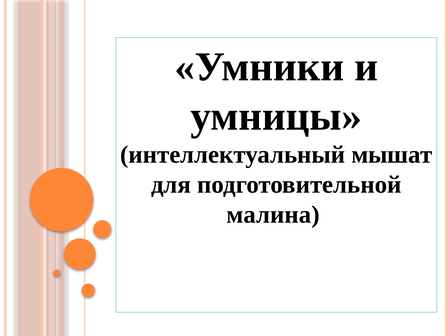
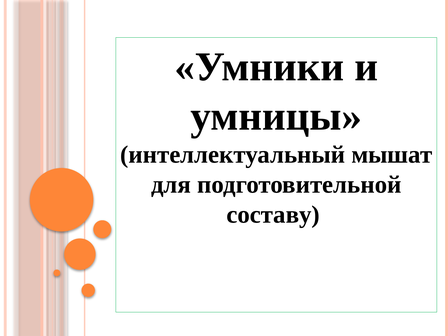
малина: малина -> составу (273, 214)
